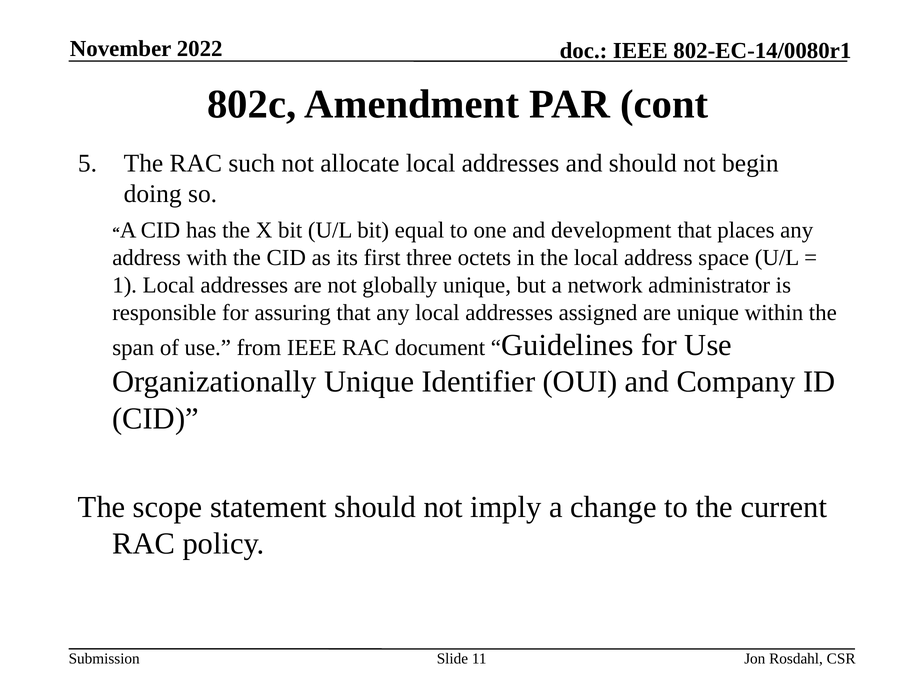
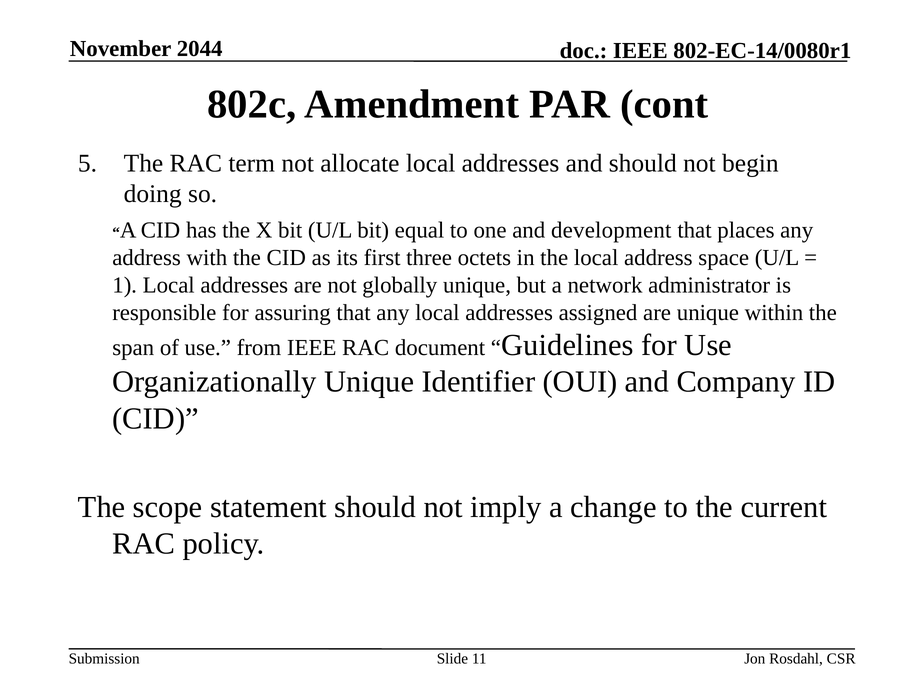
2022: 2022 -> 2044 (200, 49)
such: such -> term (252, 163)
